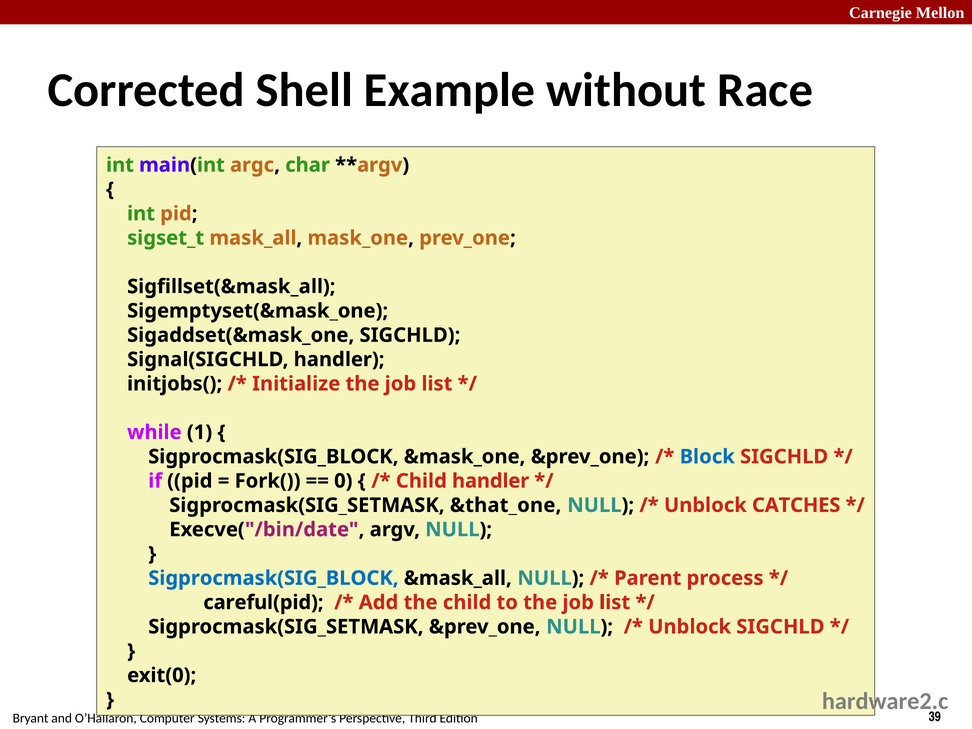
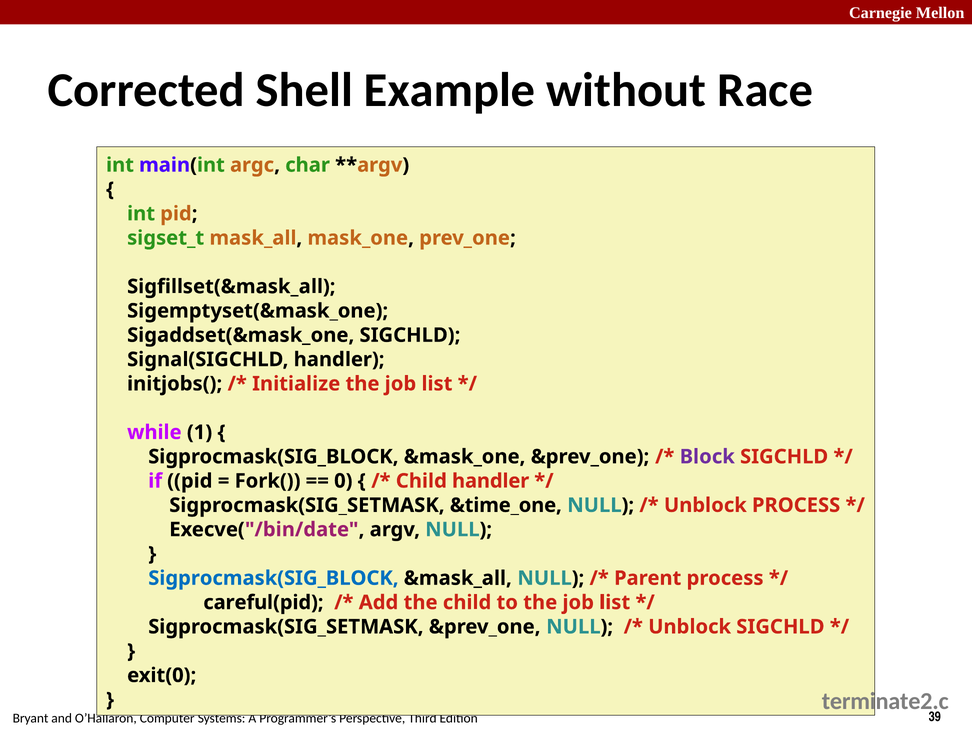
Block colour: blue -> purple (707, 457)
&that_one: &that_one -> &time_one (506, 505)
Unblock CATCHES: CATCHES -> PROCESS (796, 505)
hardware2.c: hardware2.c -> terminate2.c (885, 701)
